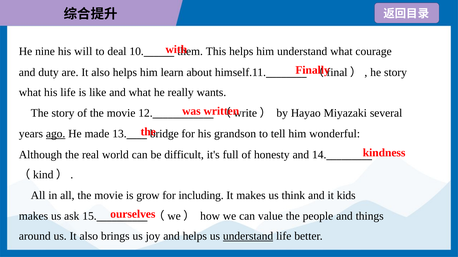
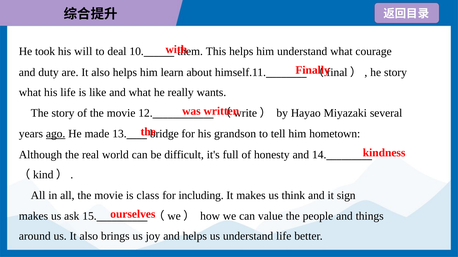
nine: nine -> took (45, 52)
wonderful: wonderful -> hometown (335, 134)
grow: grow -> class (148, 196)
kids: kids -> sign (346, 196)
understand underline: present -> none (248, 237)
